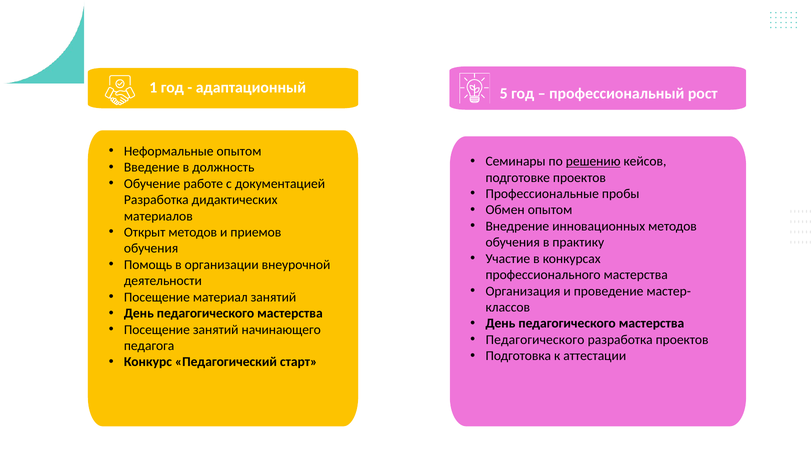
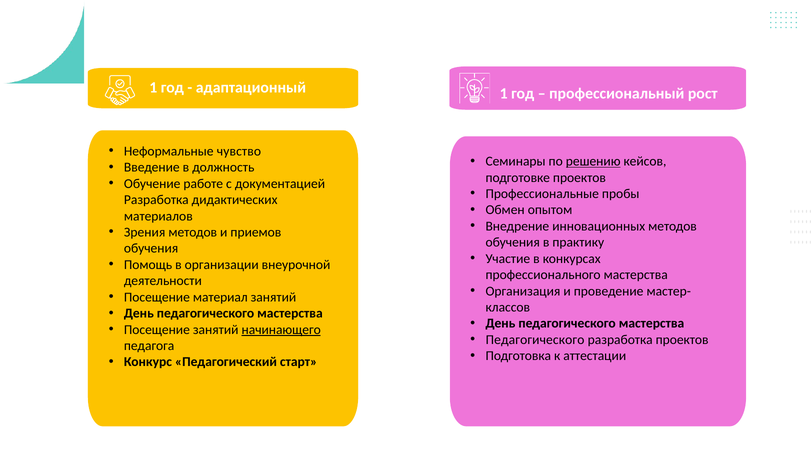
адаптационный 5: 5 -> 1 (504, 93)
Неформальные опытом: опытом -> чувство (239, 151)
Открыт: Открыт -> Зрения (145, 232)
начинающего underline: none -> present (281, 330)
